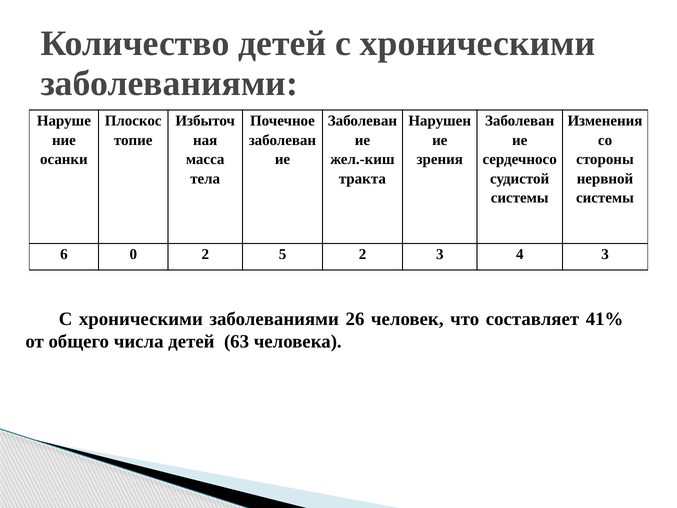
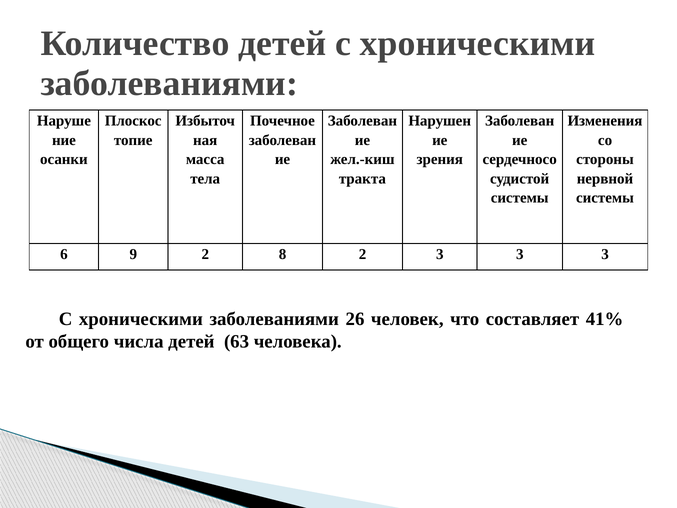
0: 0 -> 9 (133, 254)
5: 5 -> 8 (283, 254)
2 3 4: 4 -> 3 (520, 254)
